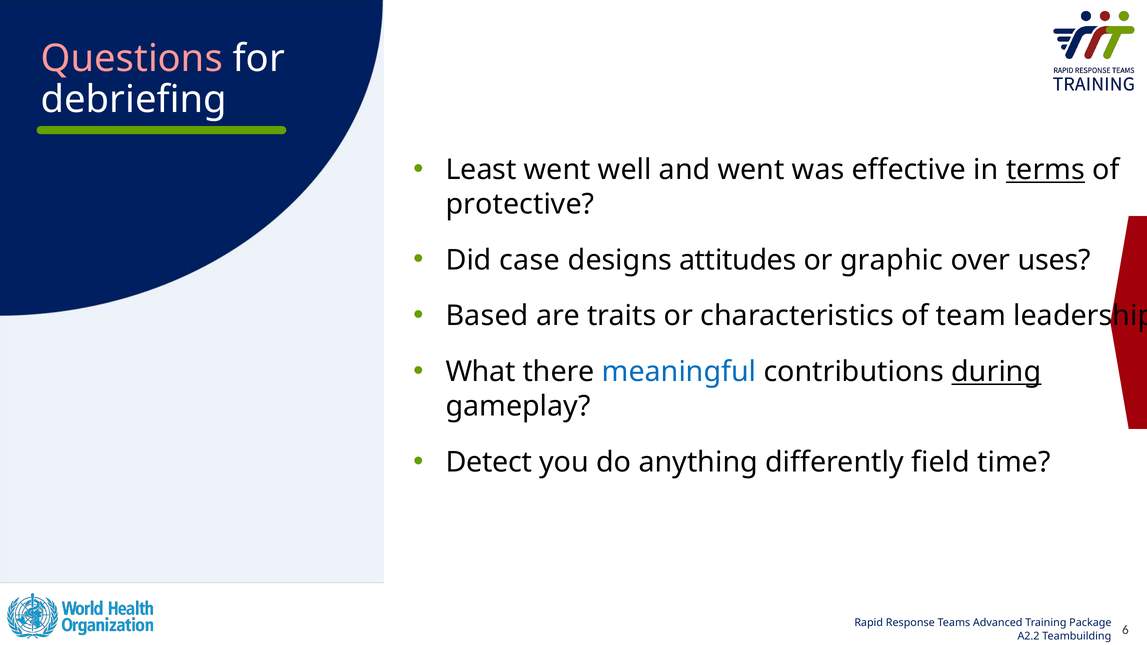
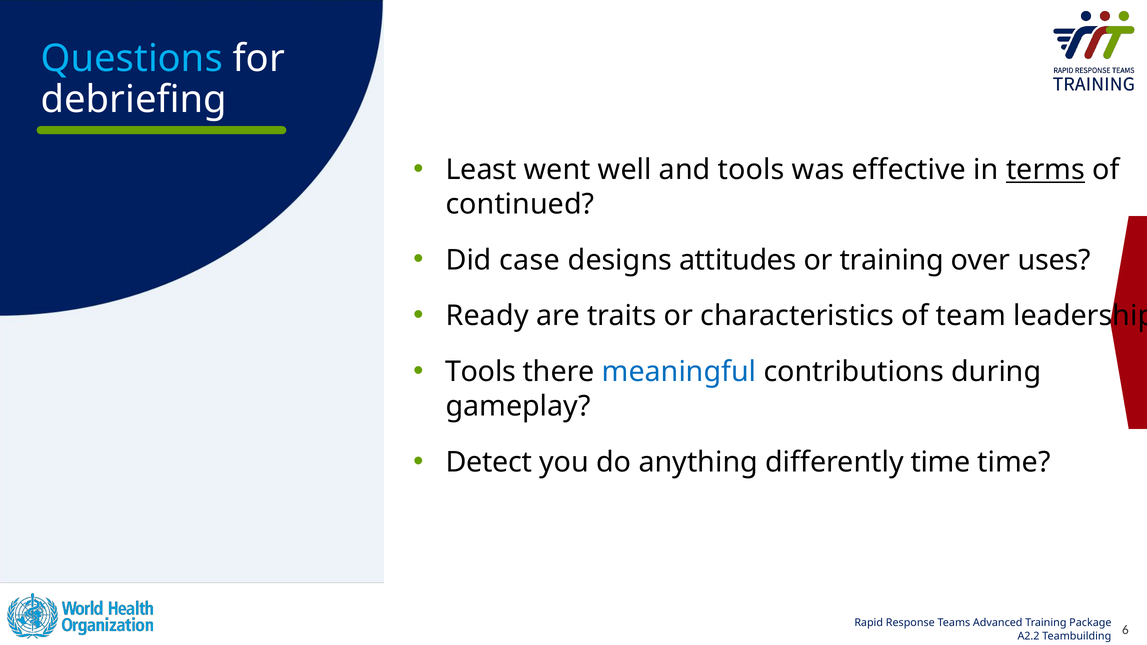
Questions colour: pink -> light blue (132, 58)
and went: went -> tools (751, 170)
protective: protective -> continued (520, 204)
or graphic: graphic -> training (892, 260)
Based: Based -> Ready (487, 316)
What: What -> Tools (481, 372)
during underline: present -> none (996, 372)
differently field: field -> time (941, 462)
